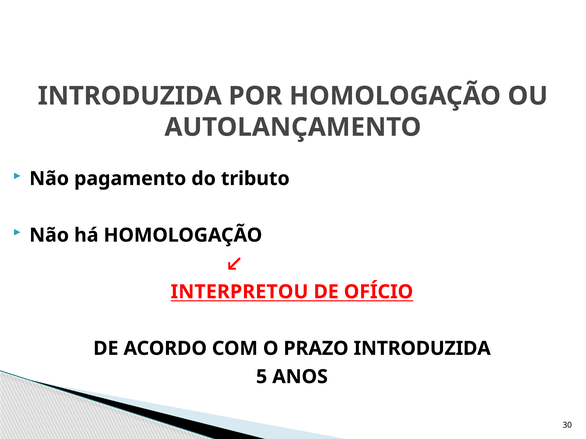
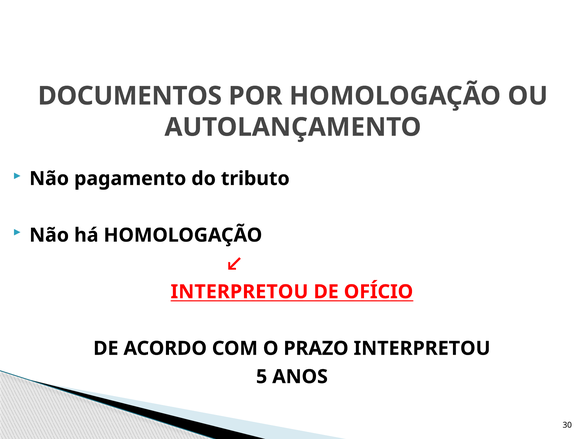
INTRODUZIDA: INTRODUZIDA -> DOCUMENTOS (130, 96)
PRAZO INTRODUZIDA: INTRODUZIDA -> INTERPRETOU (422, 349)
